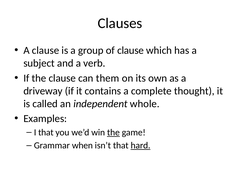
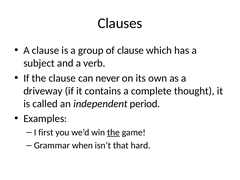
them: them -> never (108, 78)
whole: whole -> period (145, 104)
I that: that -> first (46, 132)
hard underline: present -> none (141, 145)
